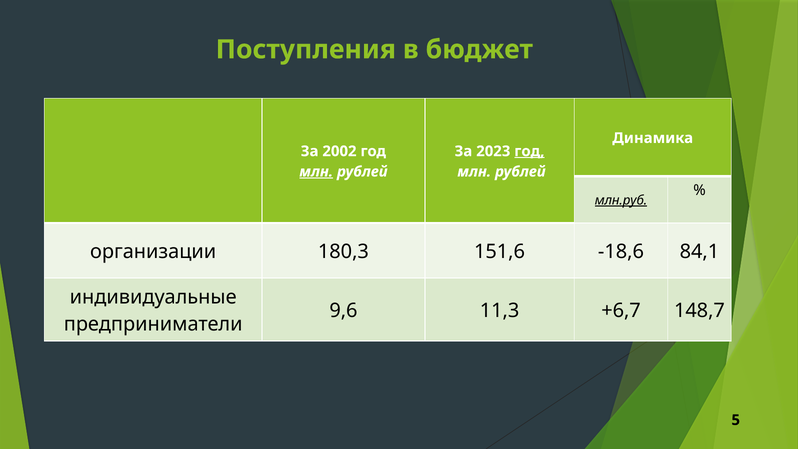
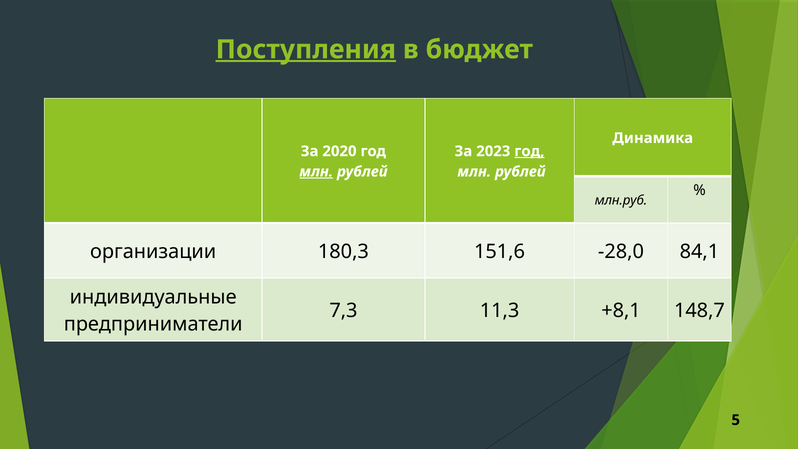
Поступления underline: none -> present (306, 50)
2002: 2002 -> 2020 (339, 151)
млн.руб underline: present -> none (621, 200)
-18,6: -18,6 -> -28,0 (621, 252)
9,6: 9,6 -> 7,3 (343, 311)
+6,7: +6,7 -> +8,1 (621, 311)
